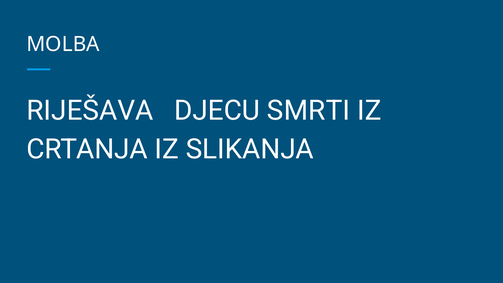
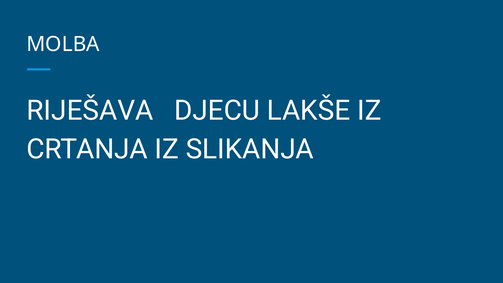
SMRTI: SMRTI -> LAKŠE (309, 111)
